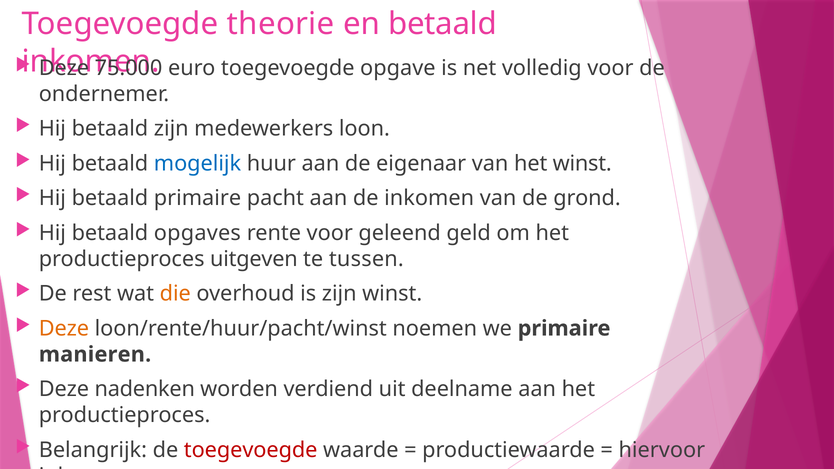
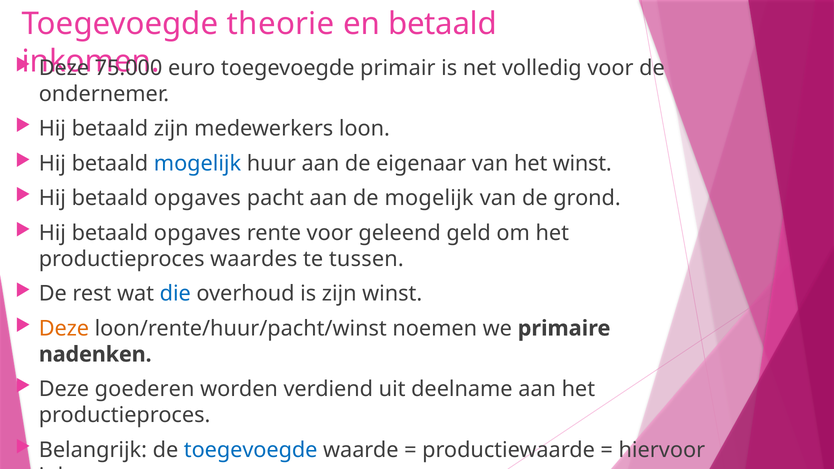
opgave: opgave -> primair (398, 68)
primaire: primaire -> opgaves (197, 198)
de inkomen: inkomen -> mogelijk (429, 198)
uitgeven: uitgeven -> waardes (254, 259)
die colour: orange -> blue (175, 294)
manieren: manieren -> nadenken (95, 355)
nadenken: nadenken -> goederen (145, 389)
toegevoegde colour: red -> blue (251, 450)
